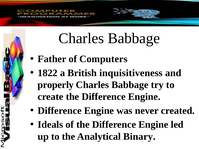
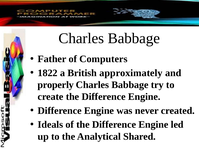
inquisitiveness: inquisitiveness -> approximately (131, 73)
Binary: Binary -> Shared (139, 137)
